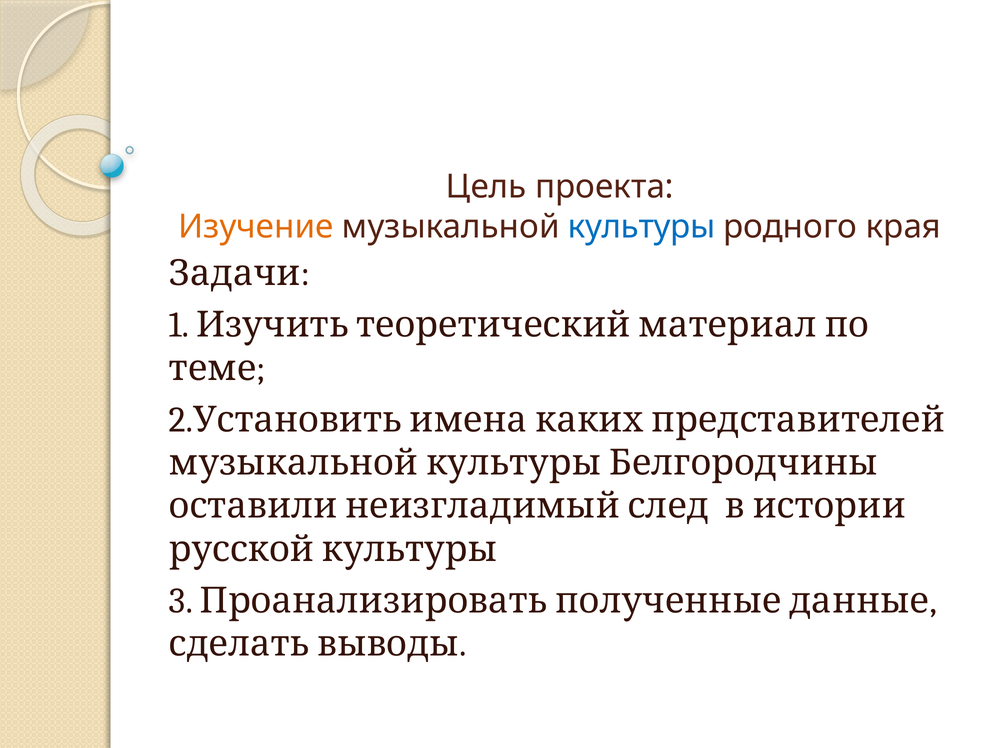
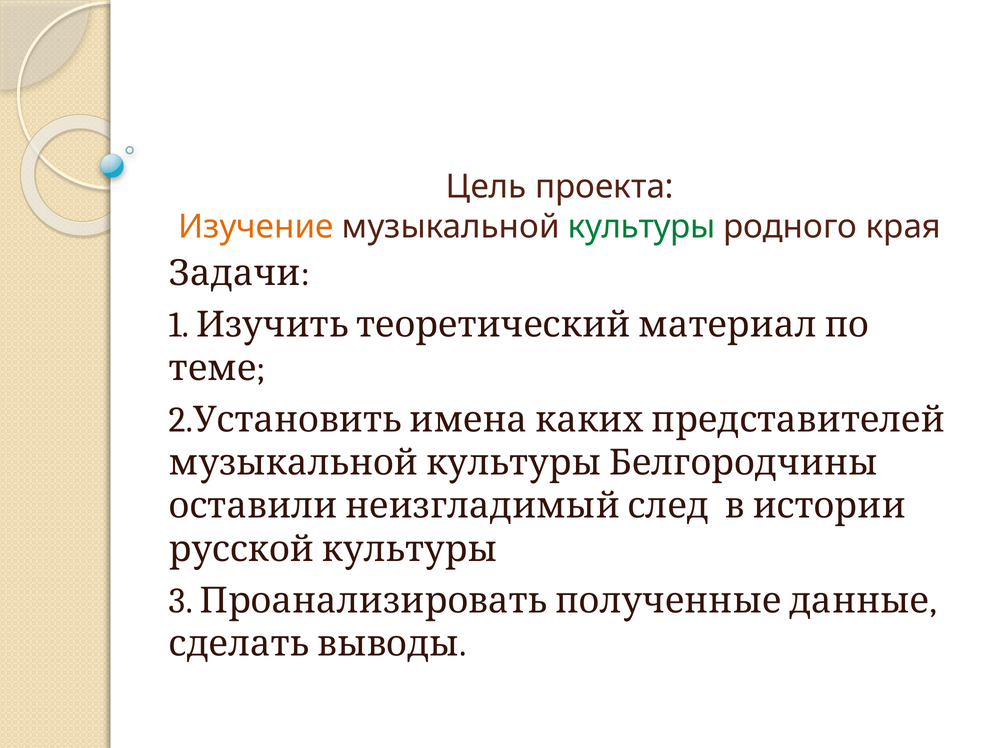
культуры colour: blue -> green (642, 227)
